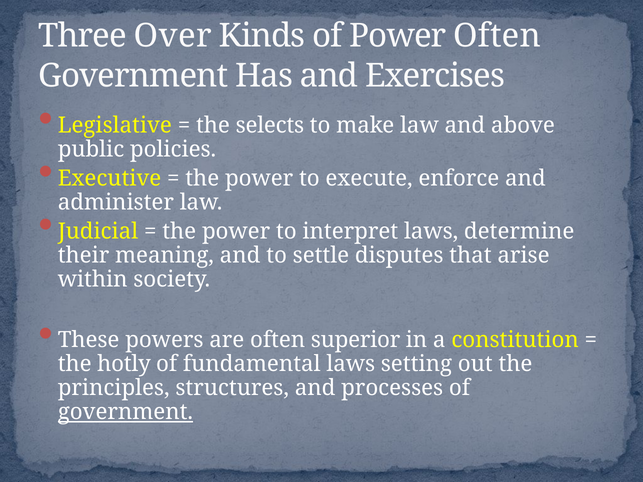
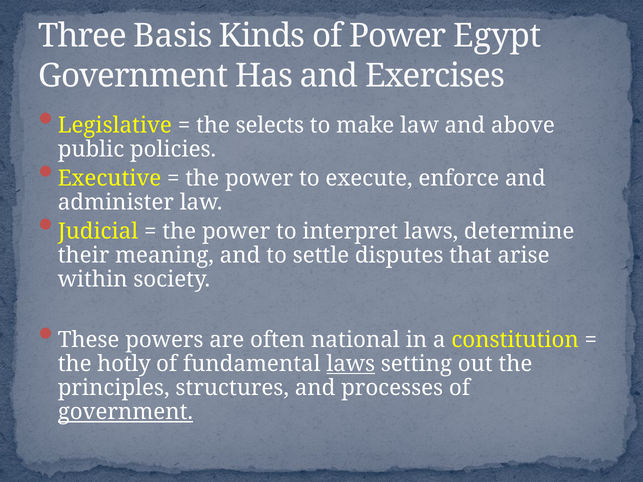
Over: Over -> Basis (173, 36)
Power Often: Often -> Egypt (497, 36)
superior: superior -> national (355, 340)
laws underline: none -> present (351, 364)
